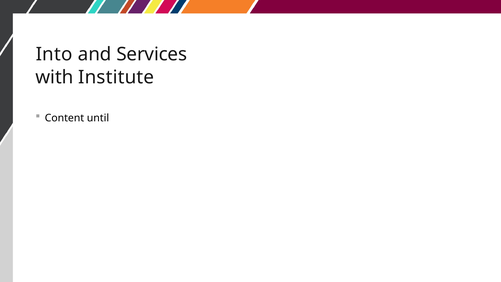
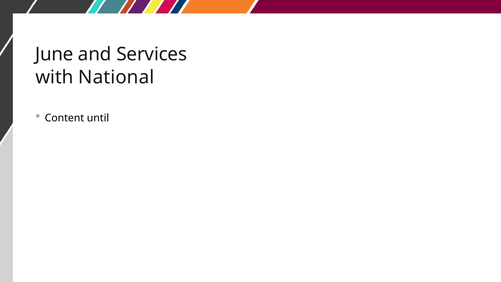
Into: Into -> June (54, 54)
Institute: Institute -> National (116, 77)
